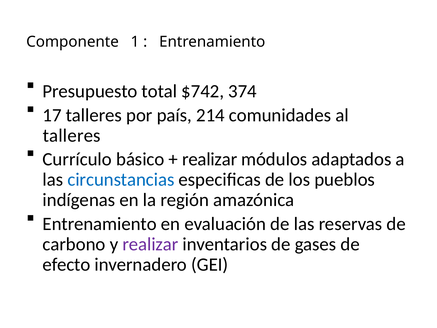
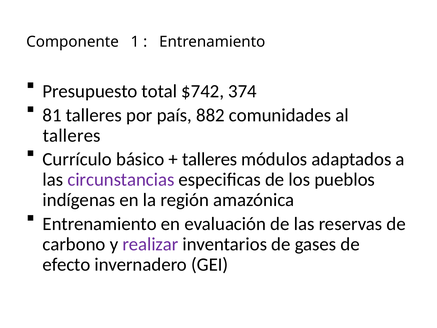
17: 17 -> 81 (52, 115)
214: 214 -> 882 (210, 115)
realizar: realizar -> talleres (210, 159)
circunstancias colour: blue -> purple (121, 180)
